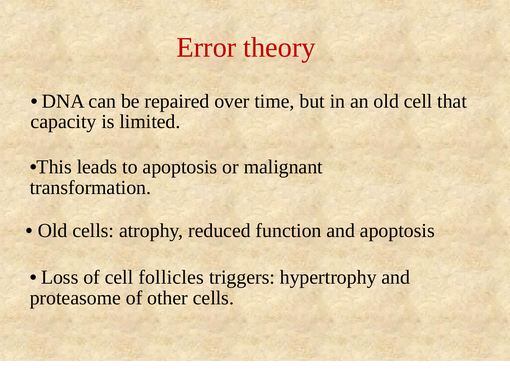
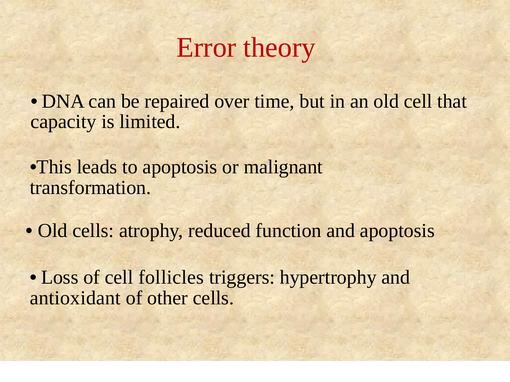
proteasome: proteasome -> antioxidant (75, 298)
